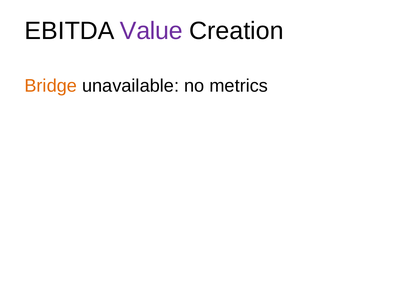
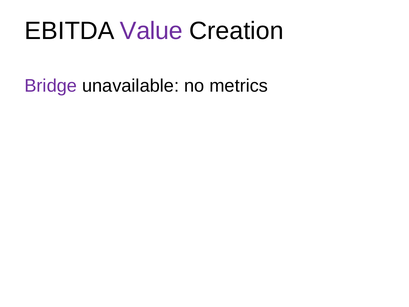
Bridge colour: orange -> purple (51, 86)
